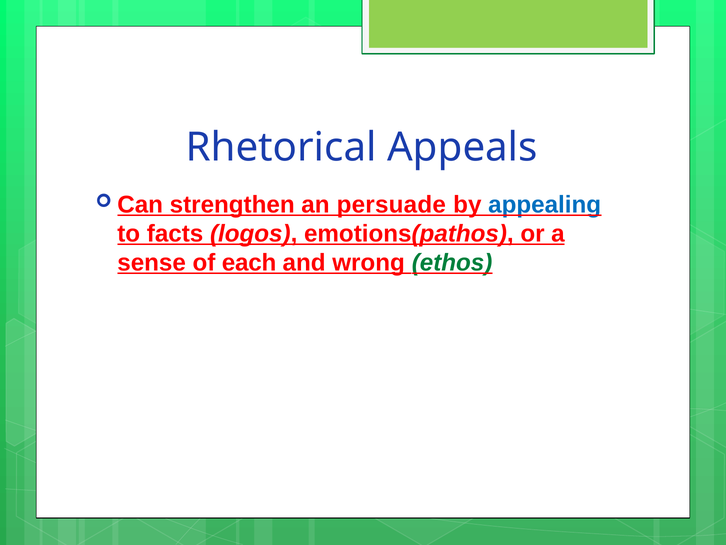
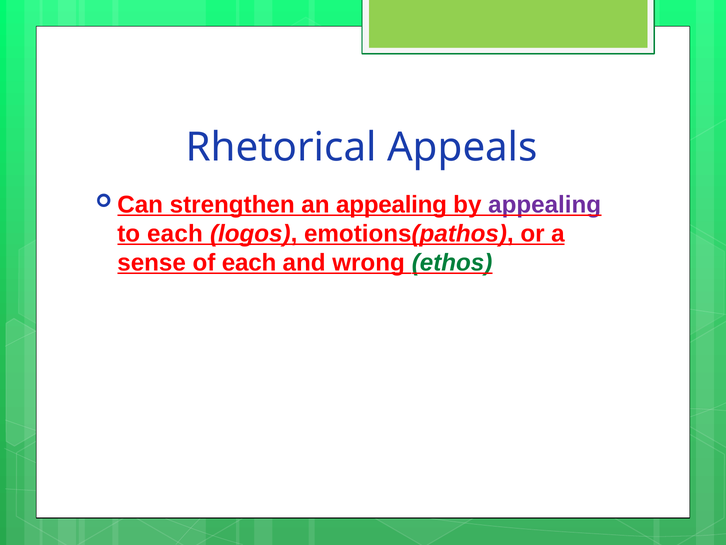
an persuade: persuade -> appealing (392, 204)
appealing colour: blue -> purple (545, 204)
to facts: facts -> each (175, 233)
